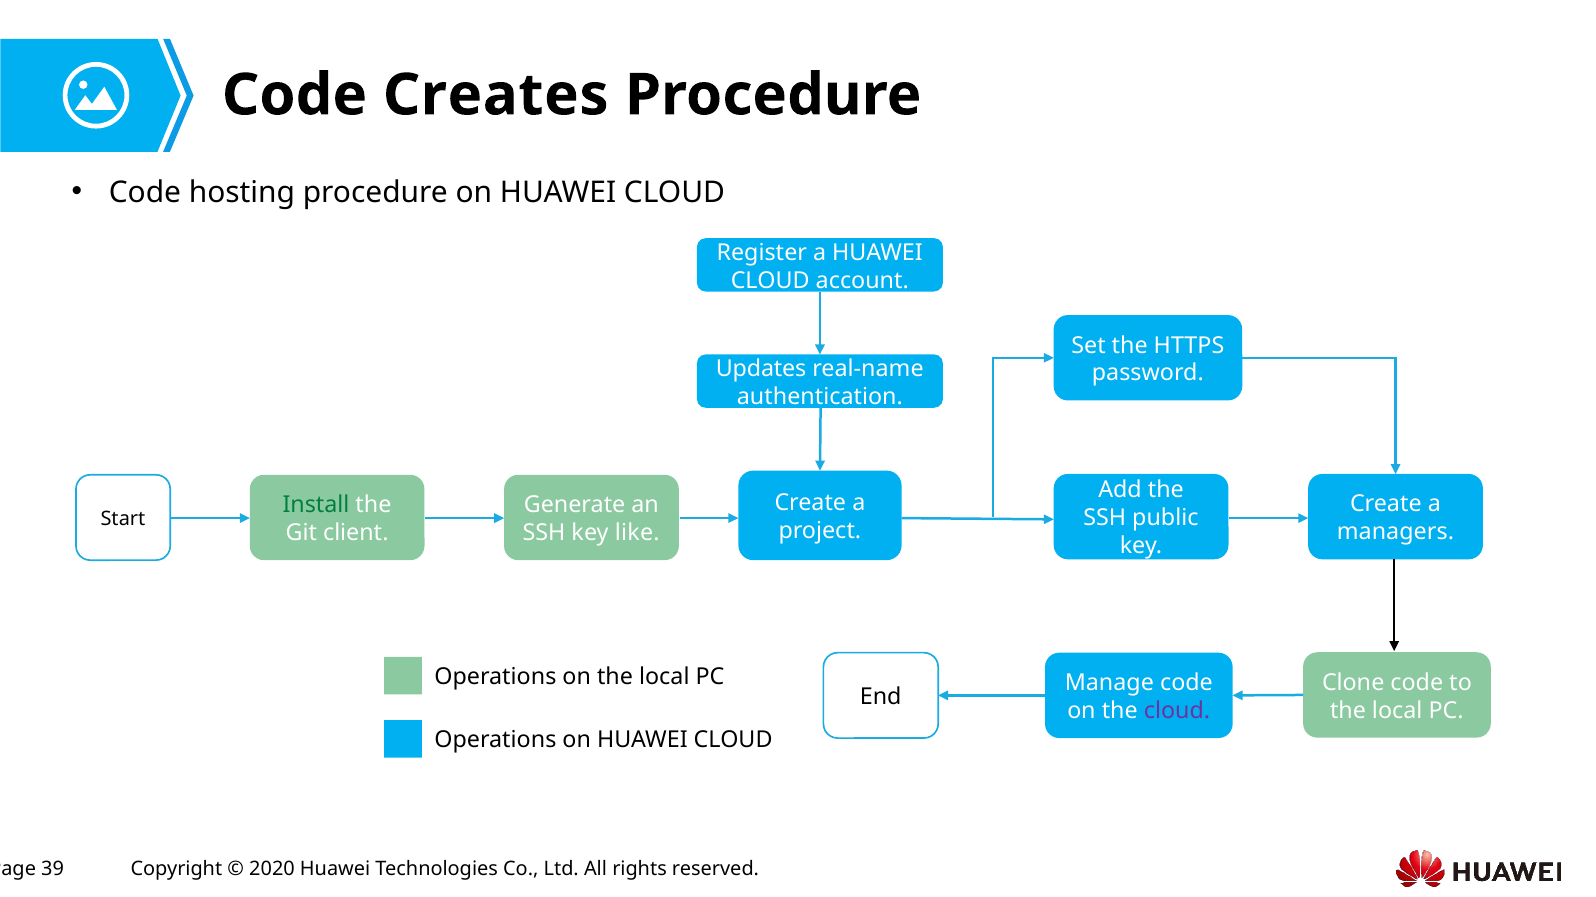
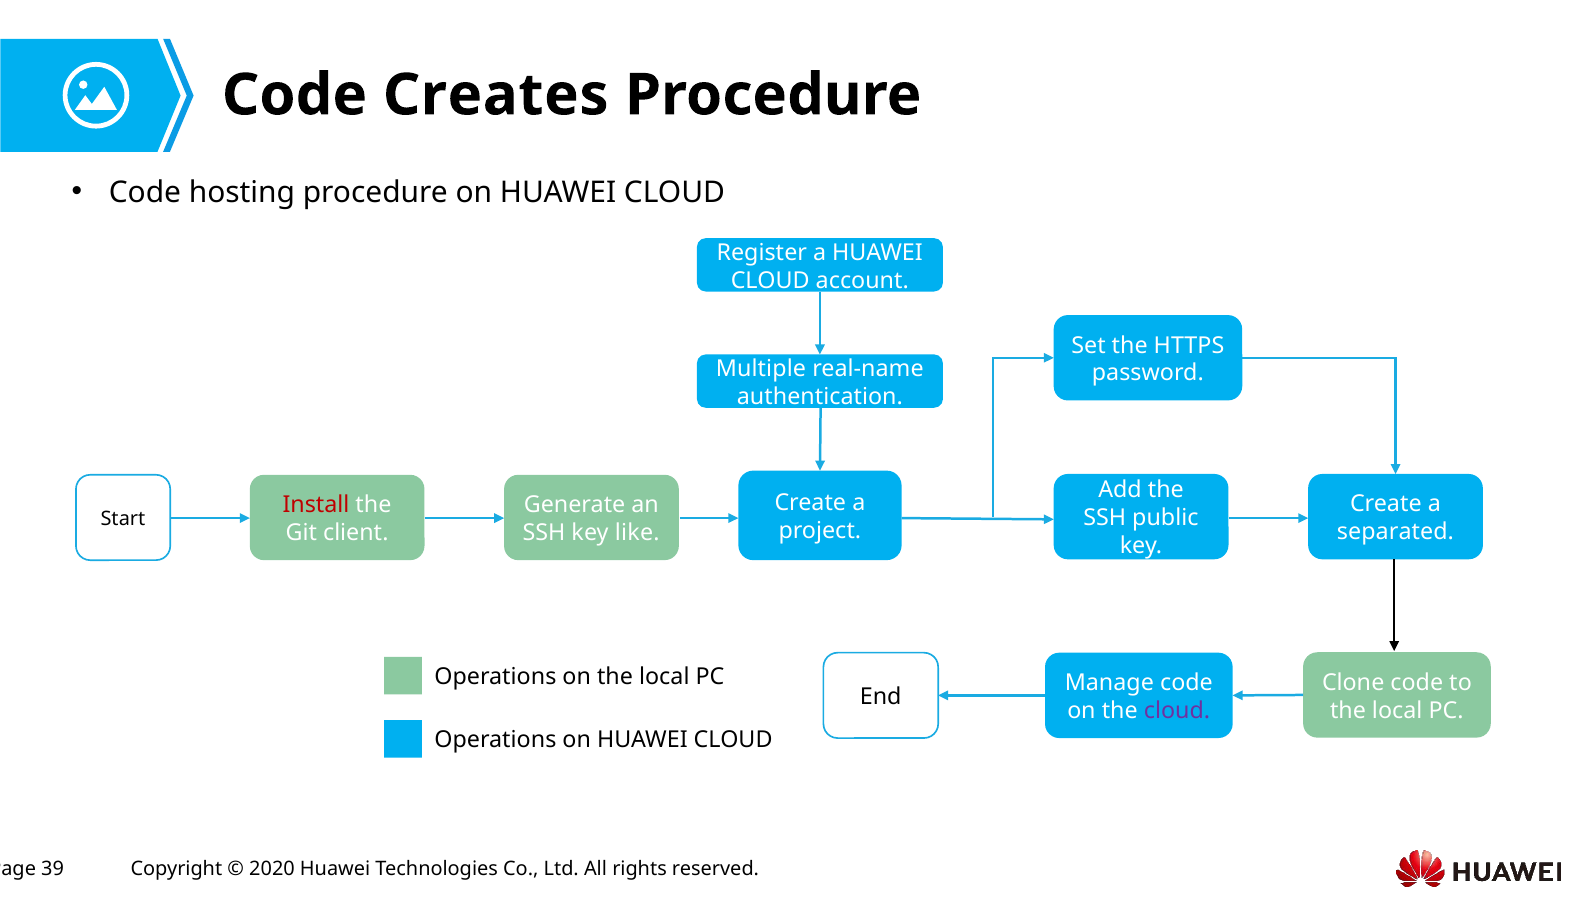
Updates: Updates -> Multiple (761, 369)
Install colour: green -> red (316, 506)
managers: managers -> separated (1395, 533)
